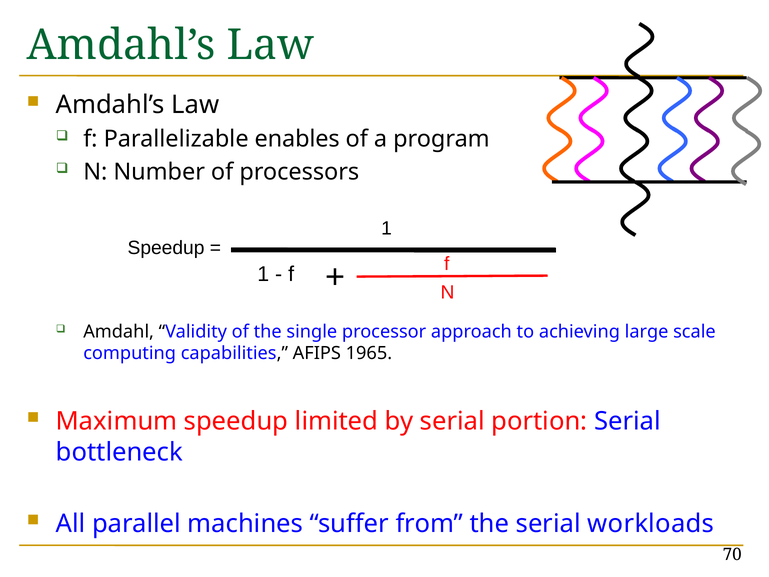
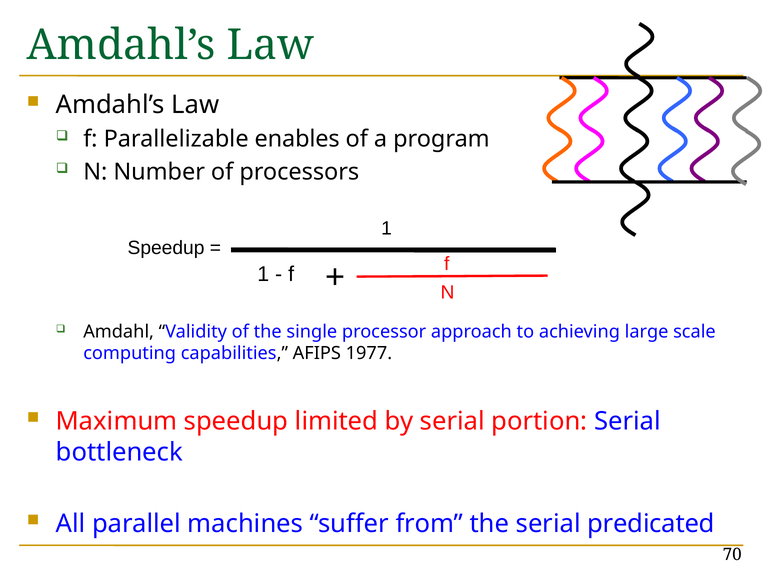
1965: 1965 -> 1977 (369, 353)
workloads: workloads -> predicated (651, 524)
